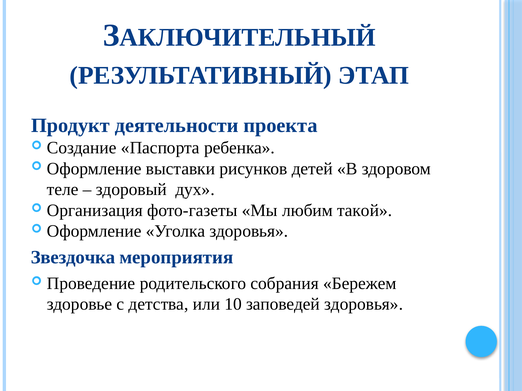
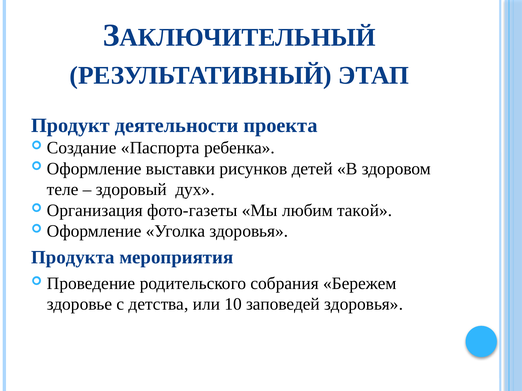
Звездочка: Звездочка -> Продукта (73, 258)
